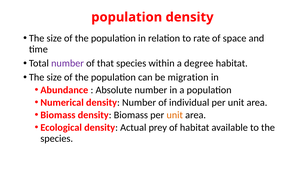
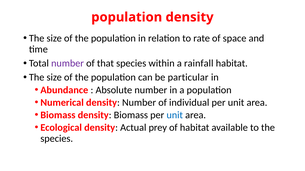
degree: degree -> rainfall (199, 63)
migration: migration -> particular (188, 78)
unit colour: orange -> blue (175, 115)
